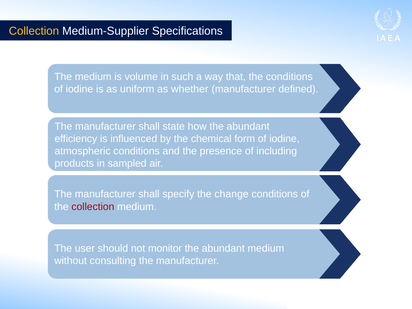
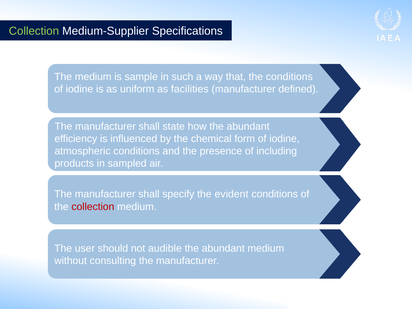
Collection colour: yellow -> light green (34, 31)
volume: volume -> sample (141, 77)
whether: whether -> facilities (190, 89)
change: change -> evident (232, 194)
monitor: monitor -> audible (165, 249)
